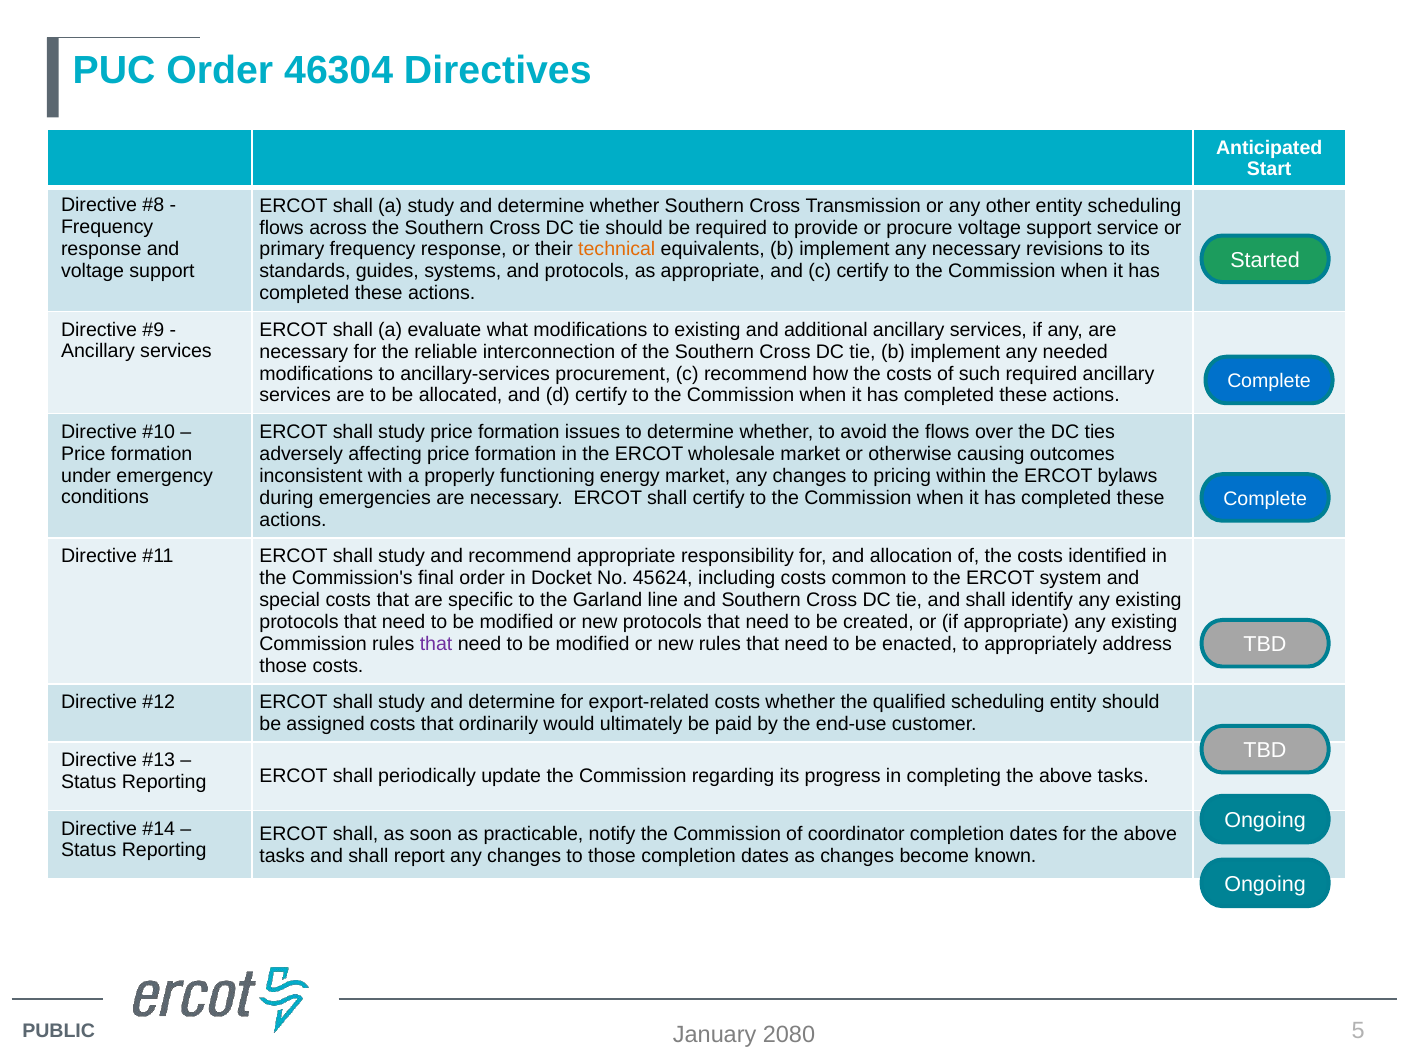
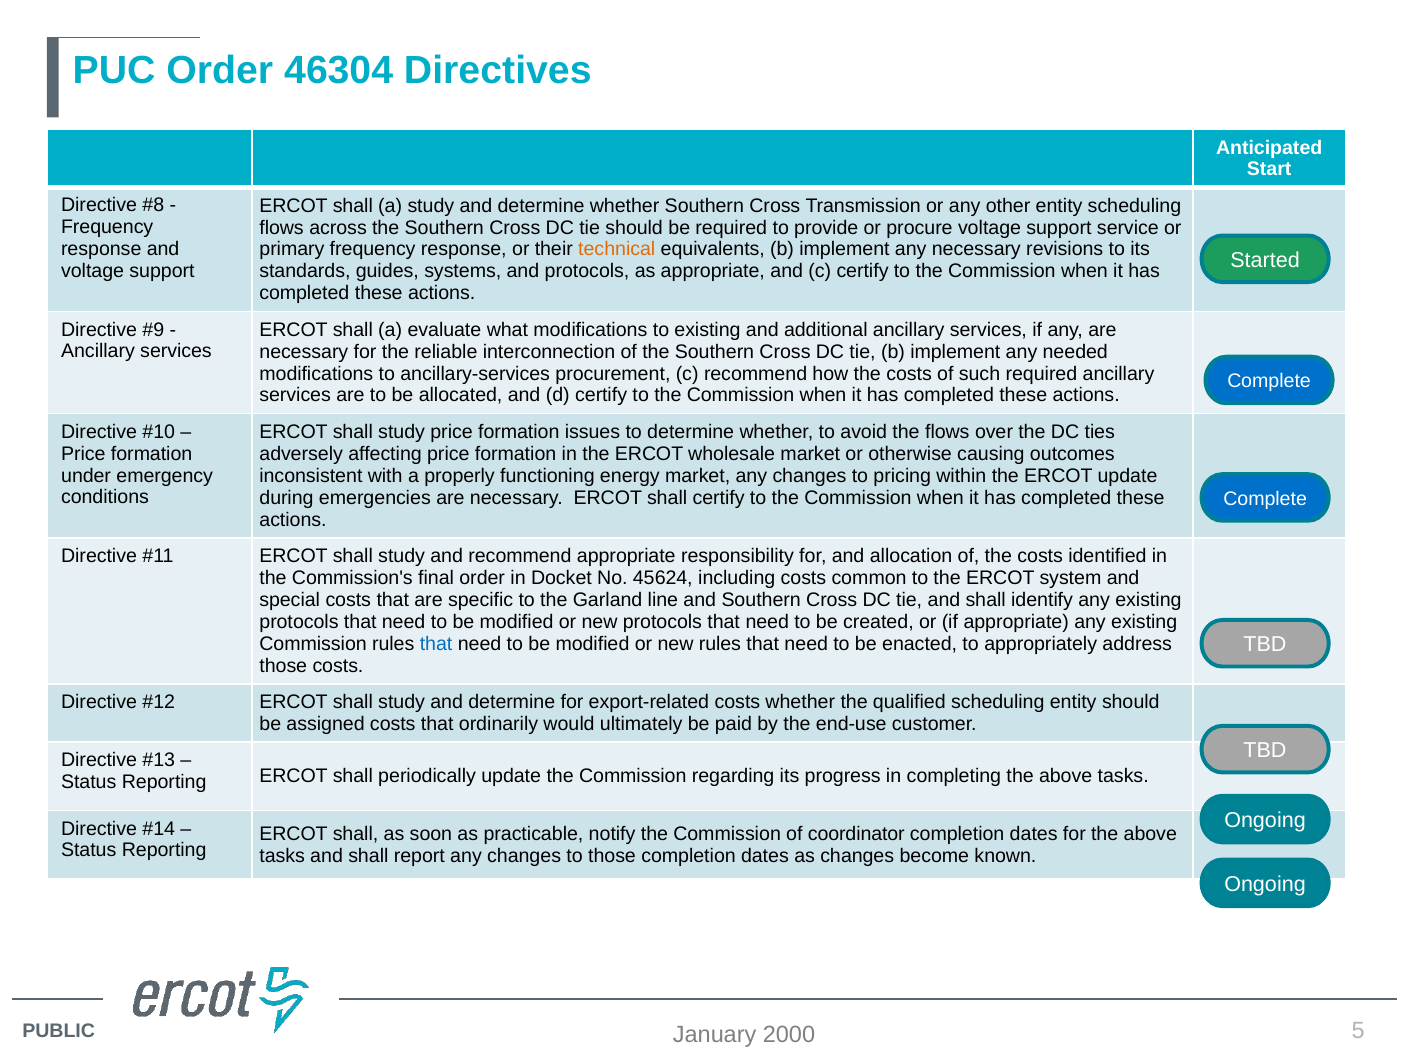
ERCOT bylaws: bylaws -> update (1128, 476)
that colour: purple -> blue (436, 644)
2080: 2080 -> 2000 (789, 1035)
